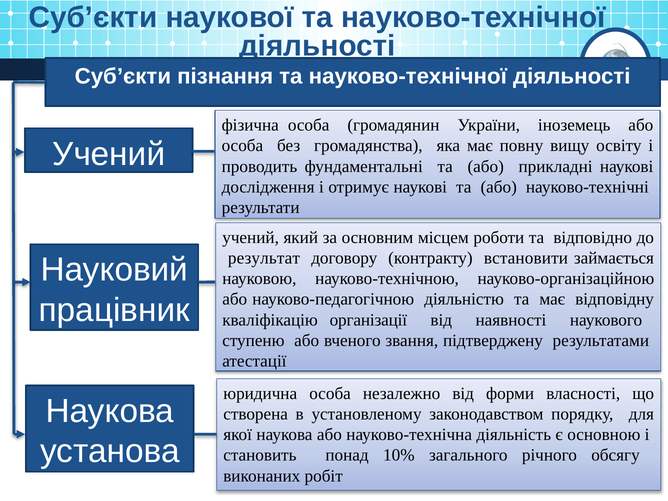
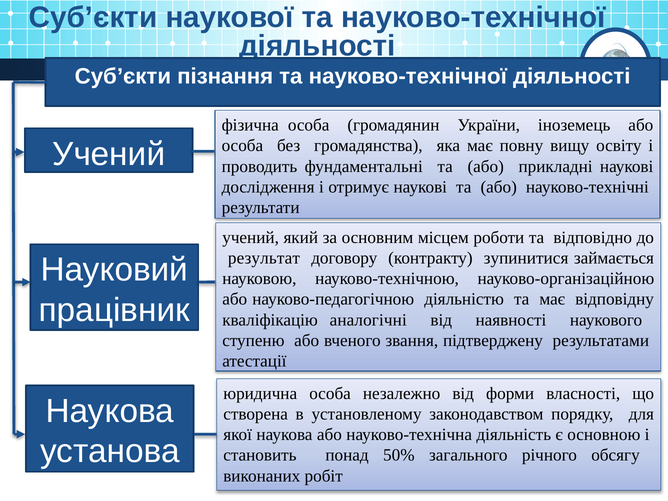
встановити: встановити -> зупинитися (526, 258)
організації: організації -> аналогічні (368, 320)
10%: 10% -> 50% (399, 455)
